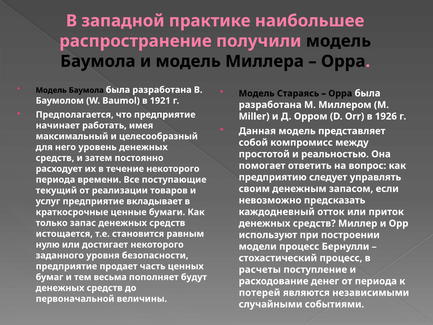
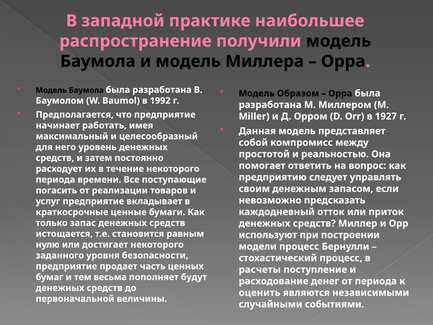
Стараясь: Стараясь -> Образом (298, 93)
1921: 1921 -> 1992 (160, 101)
1926: 1926 -> 1927 (386, 116)
текущий: текущий -> погасить (56, 190)
потерей: потерей -> оценить (260, 292)
